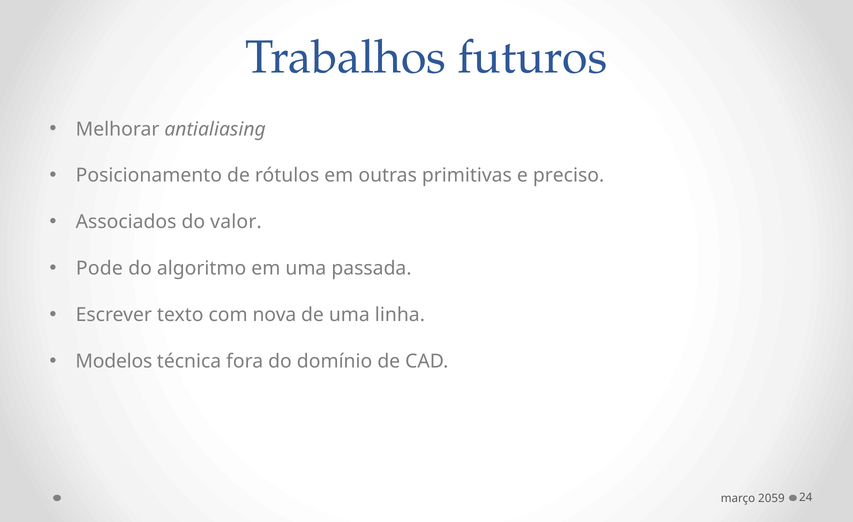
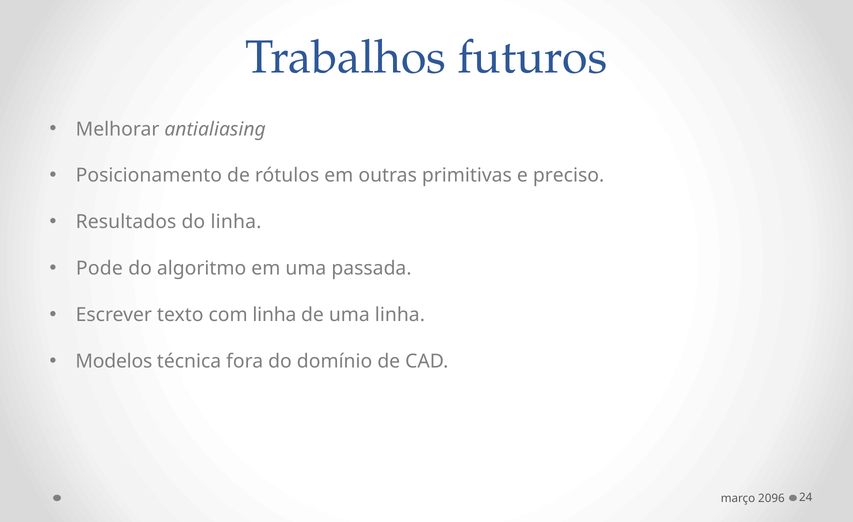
Associados: Associados -> Resultados (126, 222)
do valor: valor -> linha (236, 222)
com nova: nova -> linha (274, 315)
2059: 2059 -> 2096 (771, 499)
